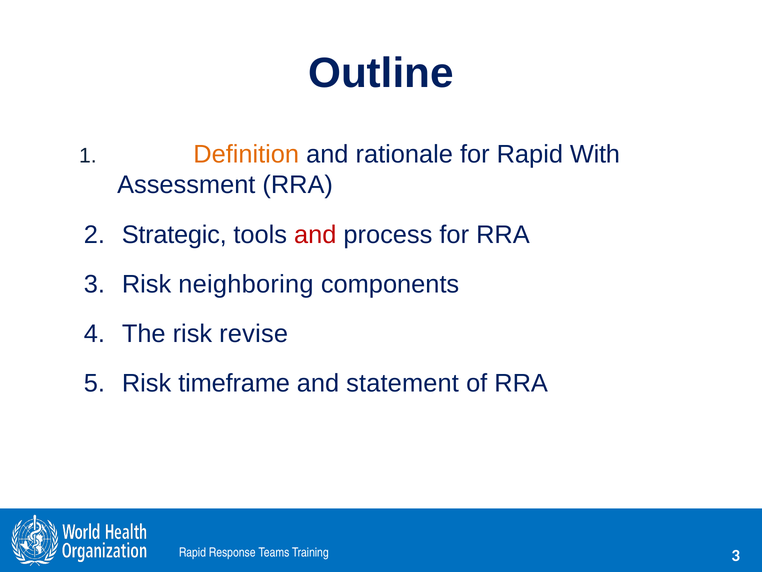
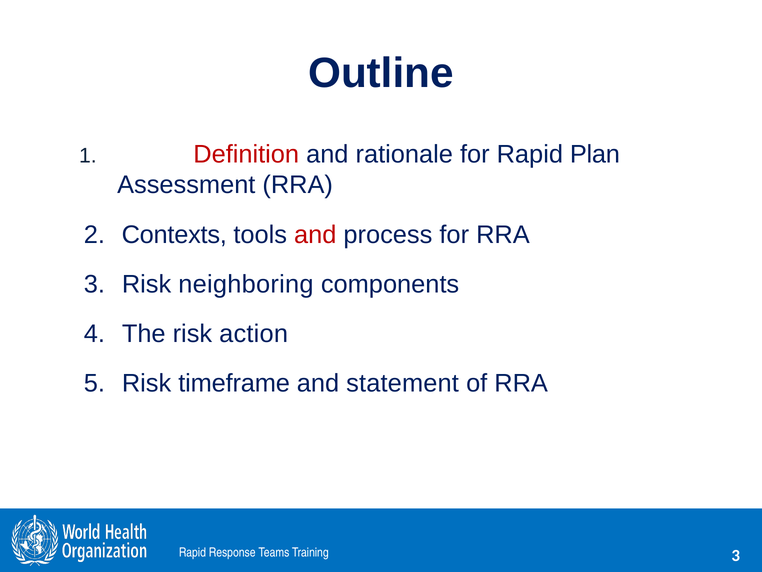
Definition colour: orange -> red (246, 154)
With: With -> Plan (595, 154)
Strategic: Strategic -> Contexts (174, 234)
revise: revise -> action (254, 334)
